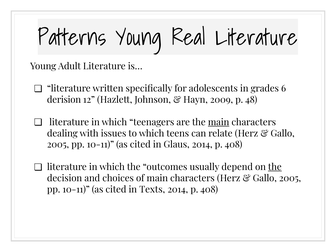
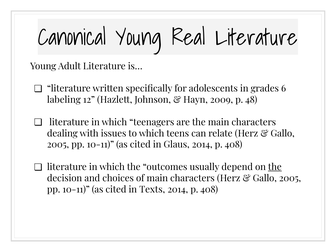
Patterns: Patterns -> Canonical (72, 38)
derision: derision -> labeling (64, 100)
main underline: present -> none (219, 122)
